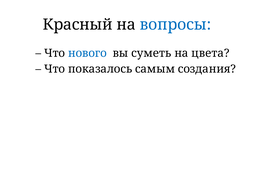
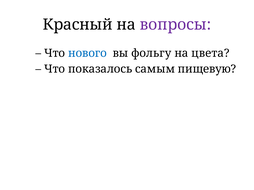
вопросы colour: blue -> purple (175, 25)
суметь: суметь -> фольгу (151, 53)
создания: создания -> пищевую (207, 69)
